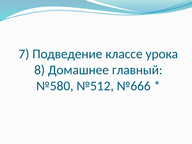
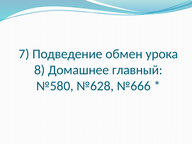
классе: классе -> обмен (124, 54)
№512: №512 -> №628 (95, 86)
